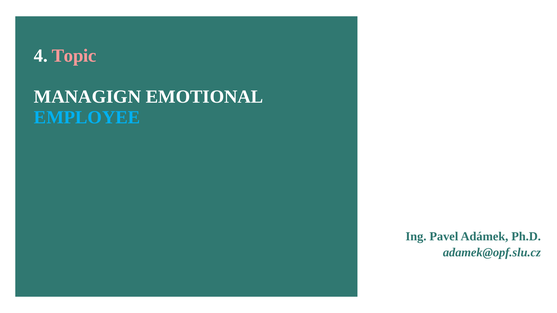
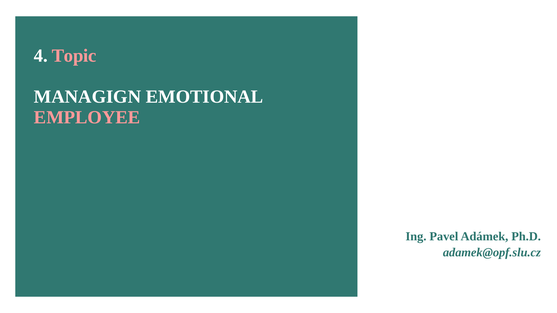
EMPLOYEE colour: light blue -> pink (87, 117)
